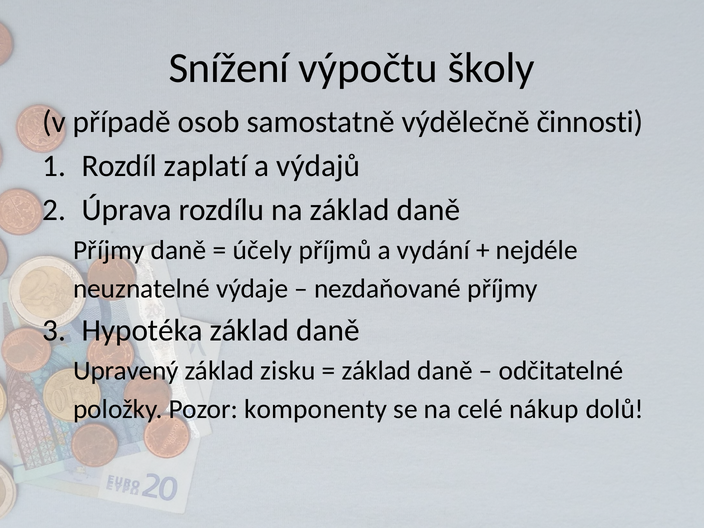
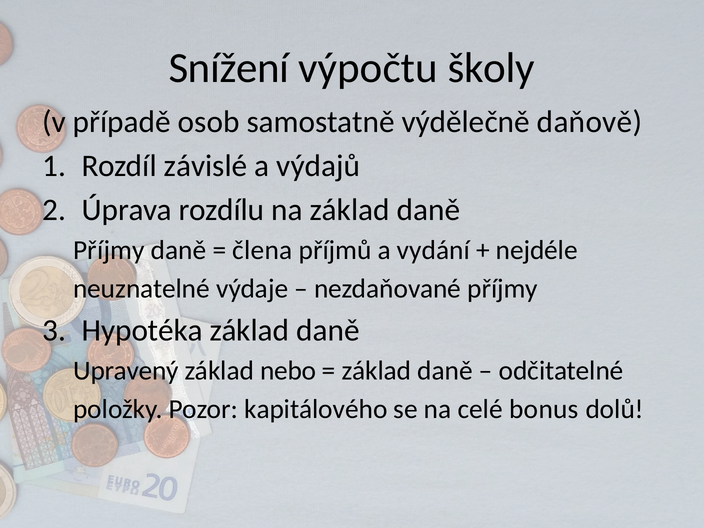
činnosti: činnosti -> daňově (590, 122)
zaplatí: zaplatí -> závislé (206, 166)
účely: účely -> člena (262, 250)
zisku: zisku -> nebo (288, 371)
komponenty: komponenty -> kapitálového (316, 409)
nákup: nákup -> bonus (544, 409)
